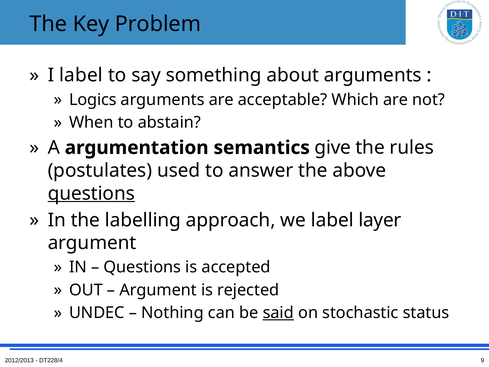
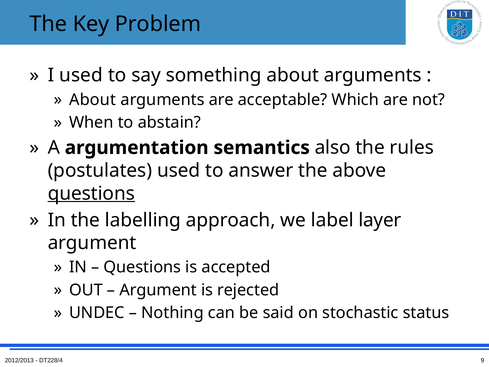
I label: label -> used (81, 75)
Logics: Logics -> About (93, 100)
give: give -> also (333, 148)
said underline: present -> none (278, 313)
